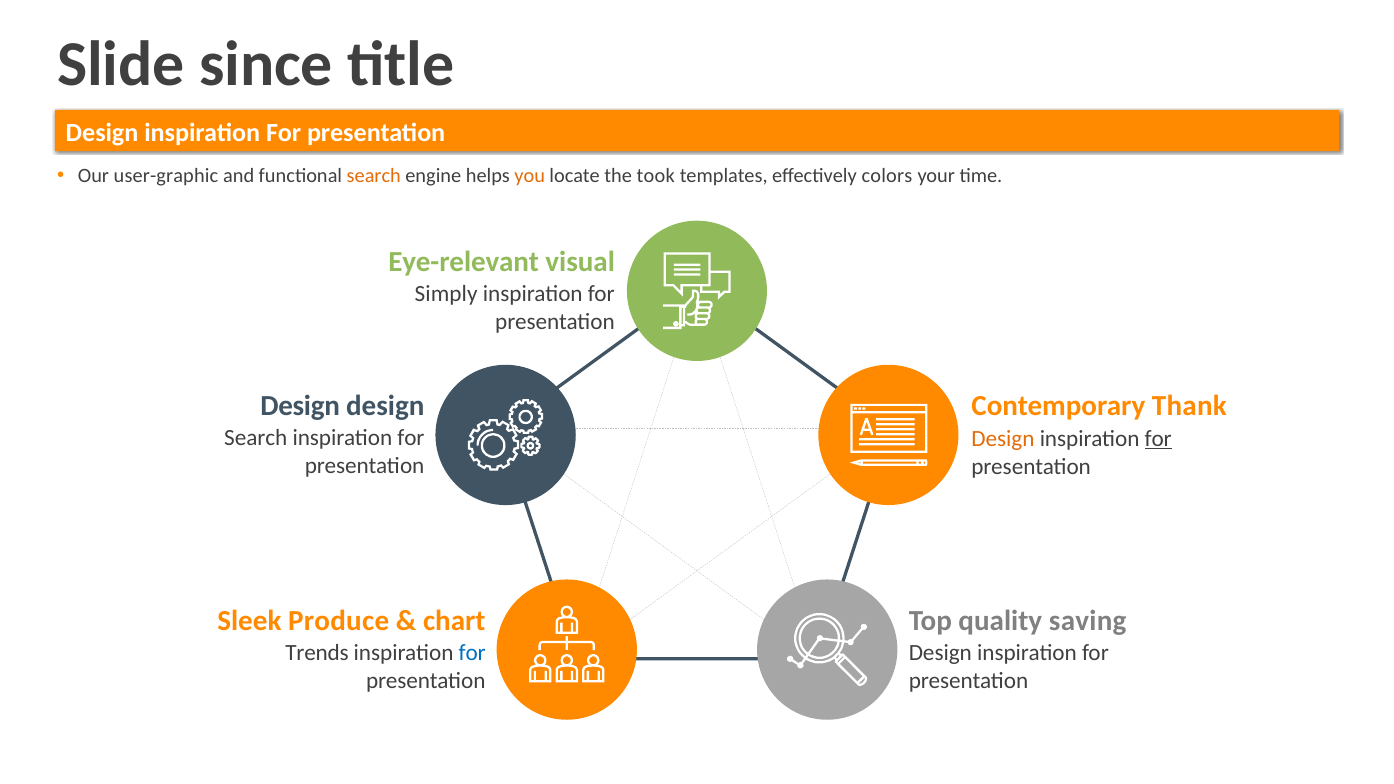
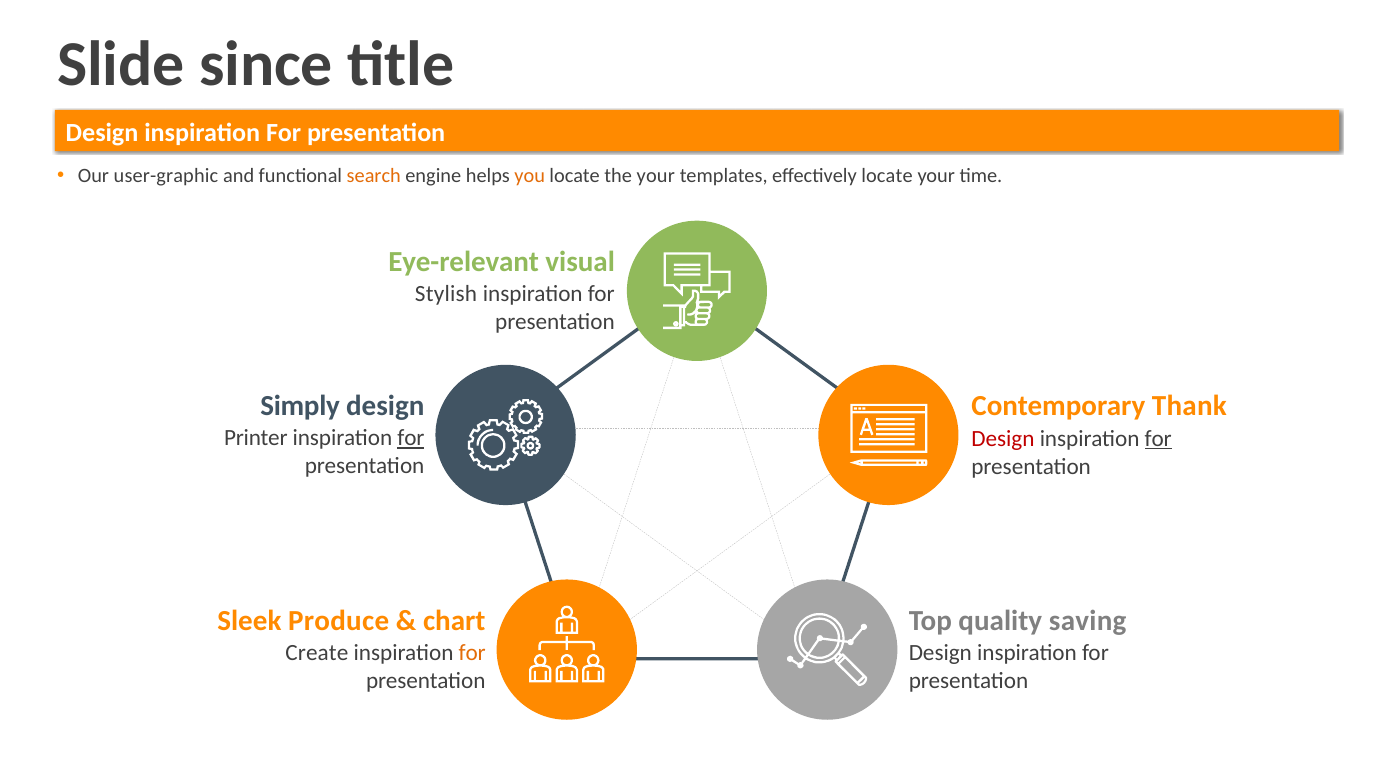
the took: took -> your (656, 176)
effectively colors: colors -> locate (887, 176)
Simply: Simply -> Stylish (446, 294)
Design: Design -> Simply (300, 406)
Search: Search -> Printer (256, 438)
for underline: none -> present (411, 438)
Design colour: orange -> red (1003, 439)
Trends: Trends -> Create (317, 653)
for colour: blue -> orange (472, 653)
